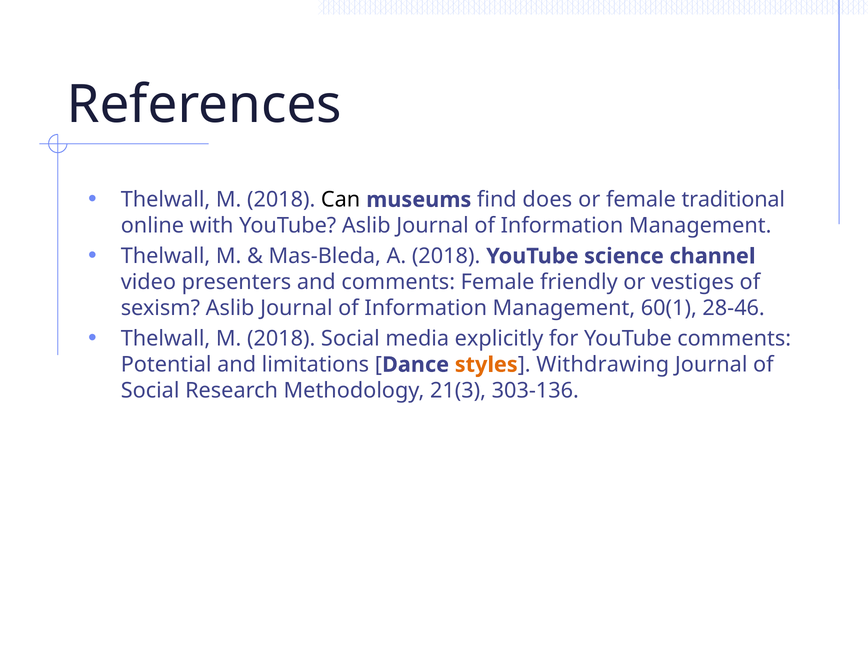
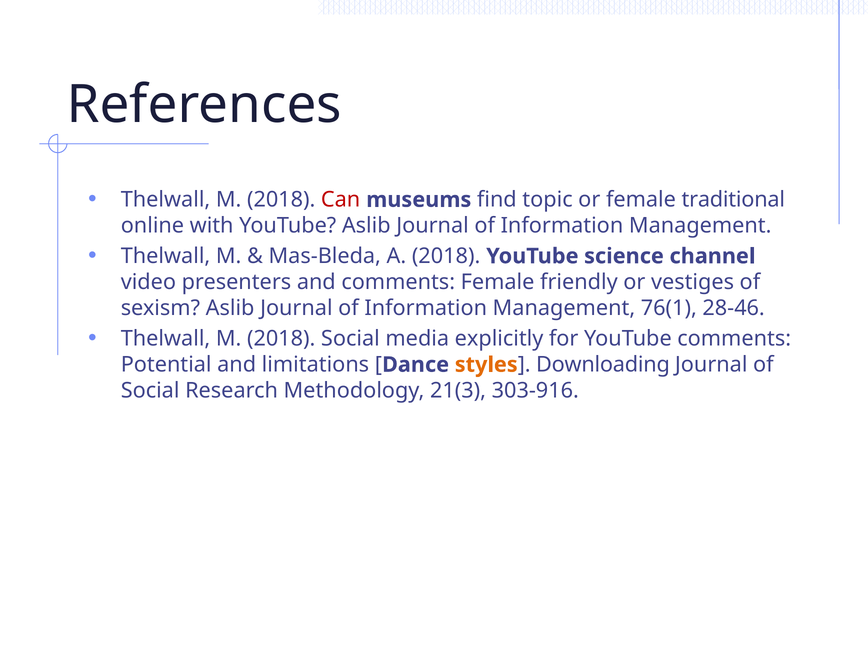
Can colour: black -> red (341, 200)
does: does -> topic (547, 200)
60(1: 60(1 -> 76(1 (669, 308)
Withdrawing: Withdrawing -> Downloading (603, 365)
303-136: 303-136 -> 303-916 (535, 391)
